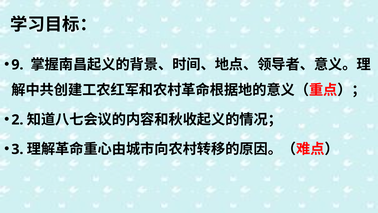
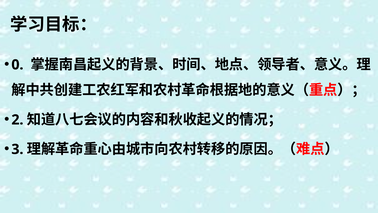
9: 9 -> 0 (17, 65)
